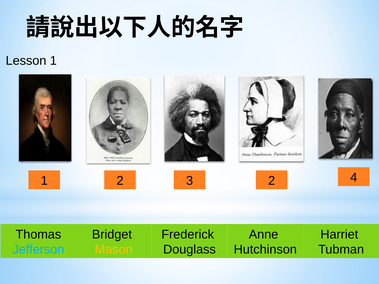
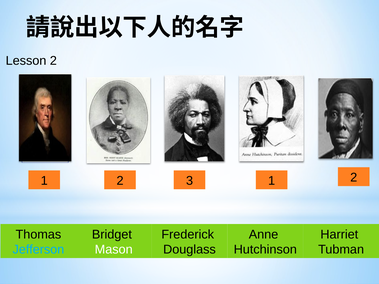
Lesson 1: 1 -> 2 (53, 61)
1 2: 2 -> 1 (272, 181)
2 4: 4 -> 2 (354, 178)
Mason colour: yellow -> white (114, 250)
